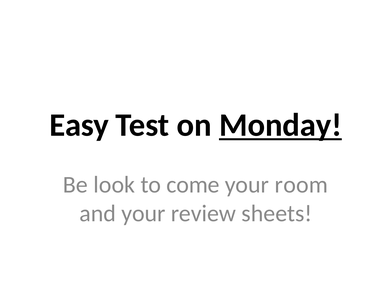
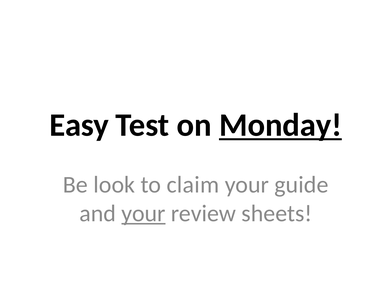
come: come -> claim (193, 185)
room: room -> guide (301, 185)
your underline: none -> present (143, 213)
